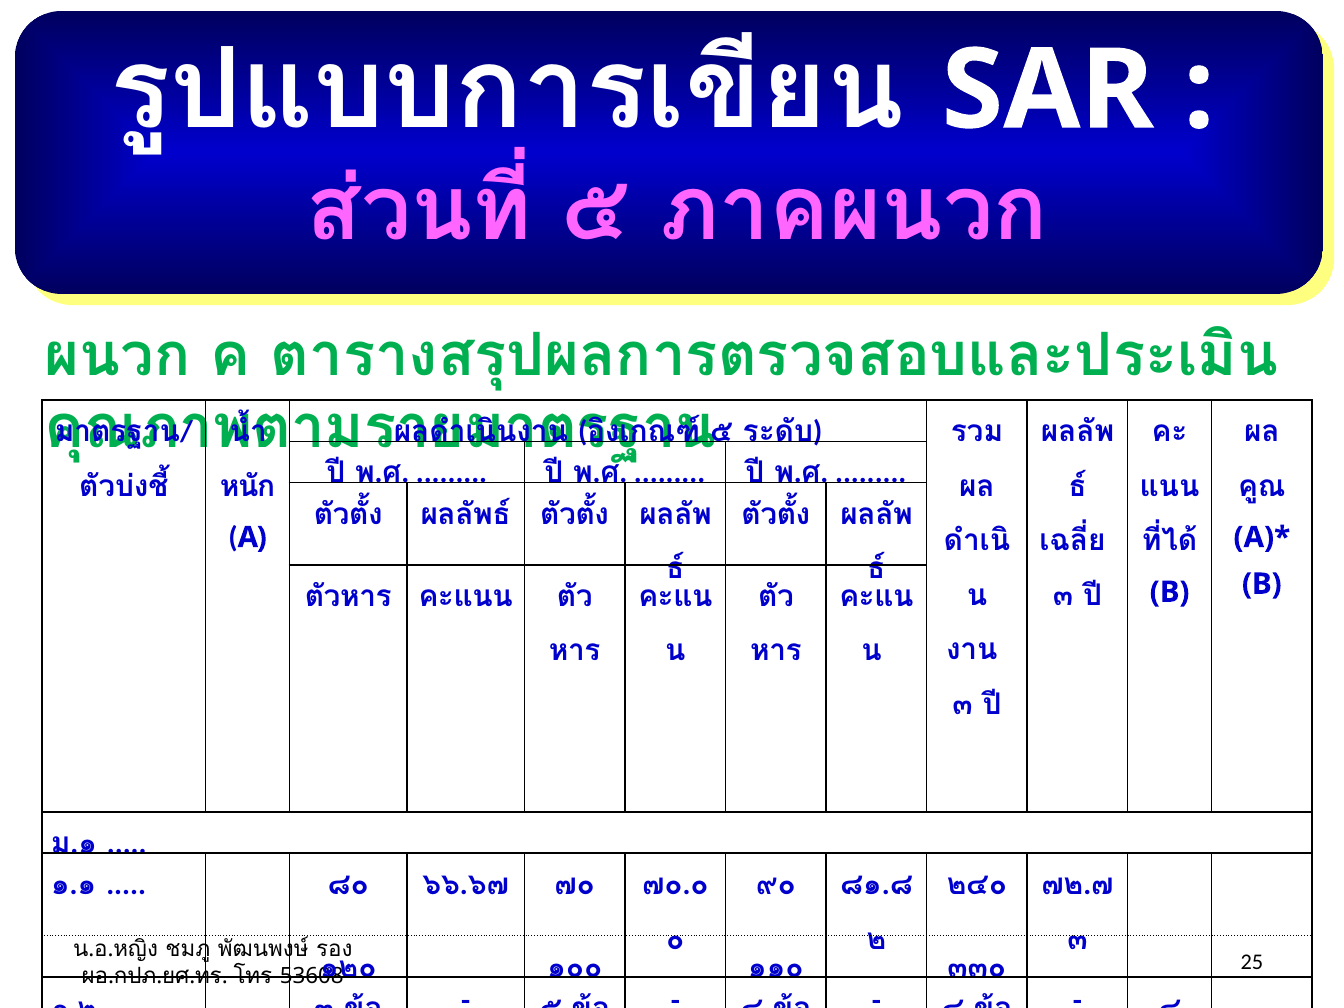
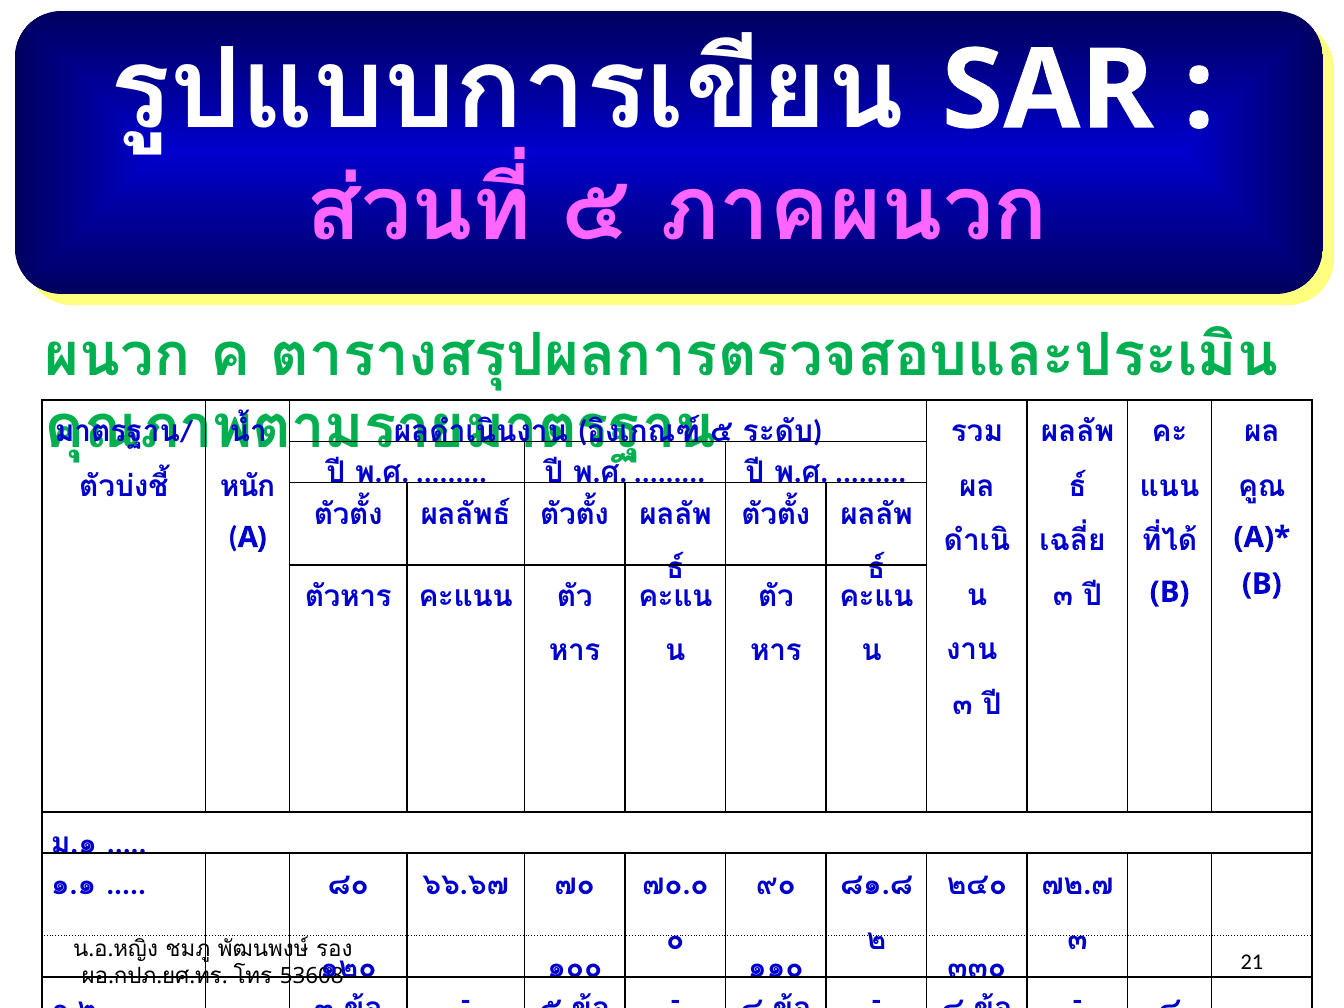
25: 25 -> 21 (1252, 962)
